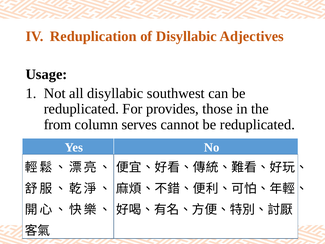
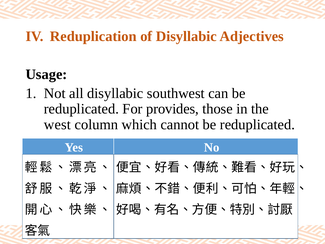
from: from -> west (57, 124)
serves: serves -> which (139, 124)
